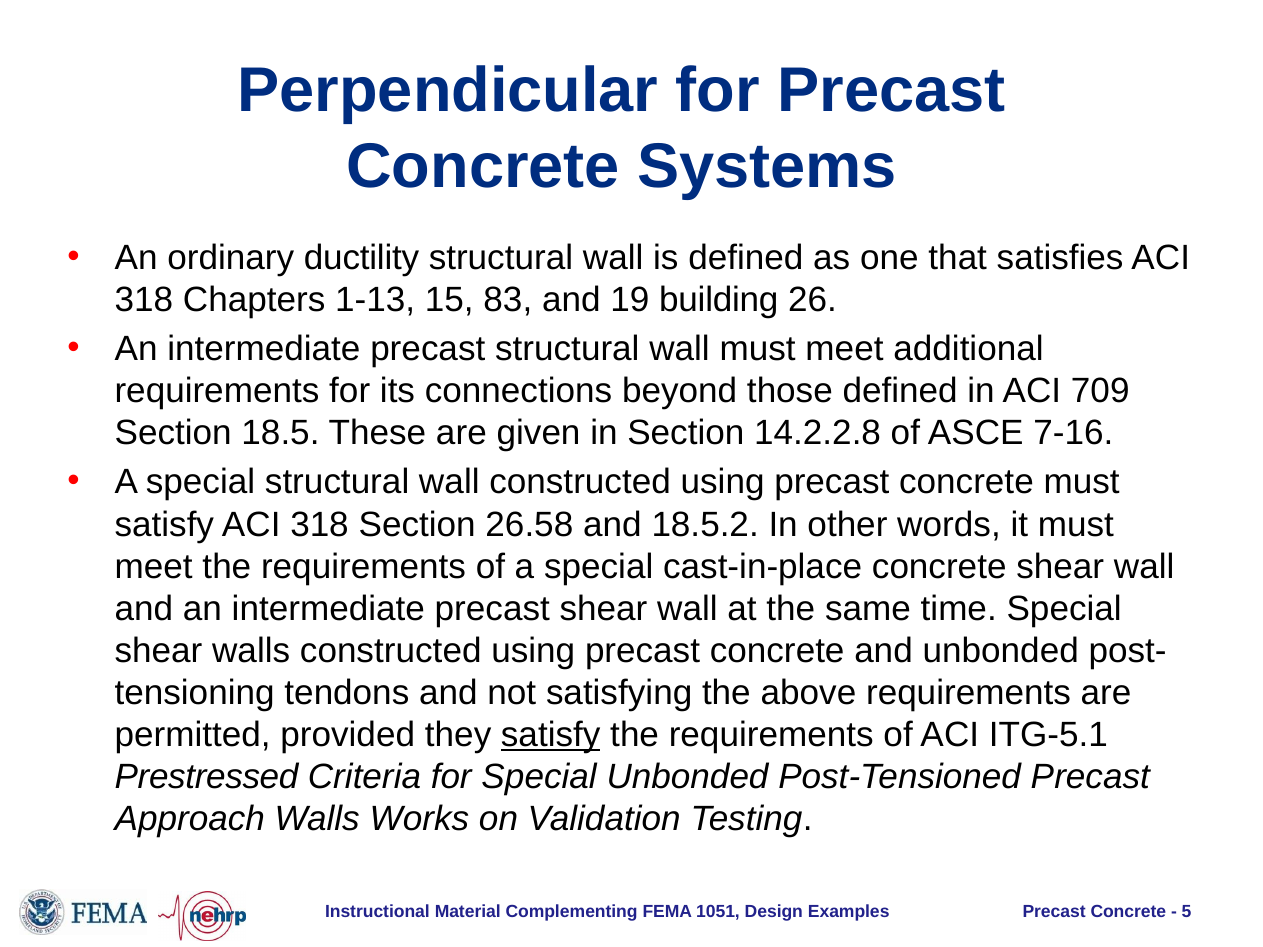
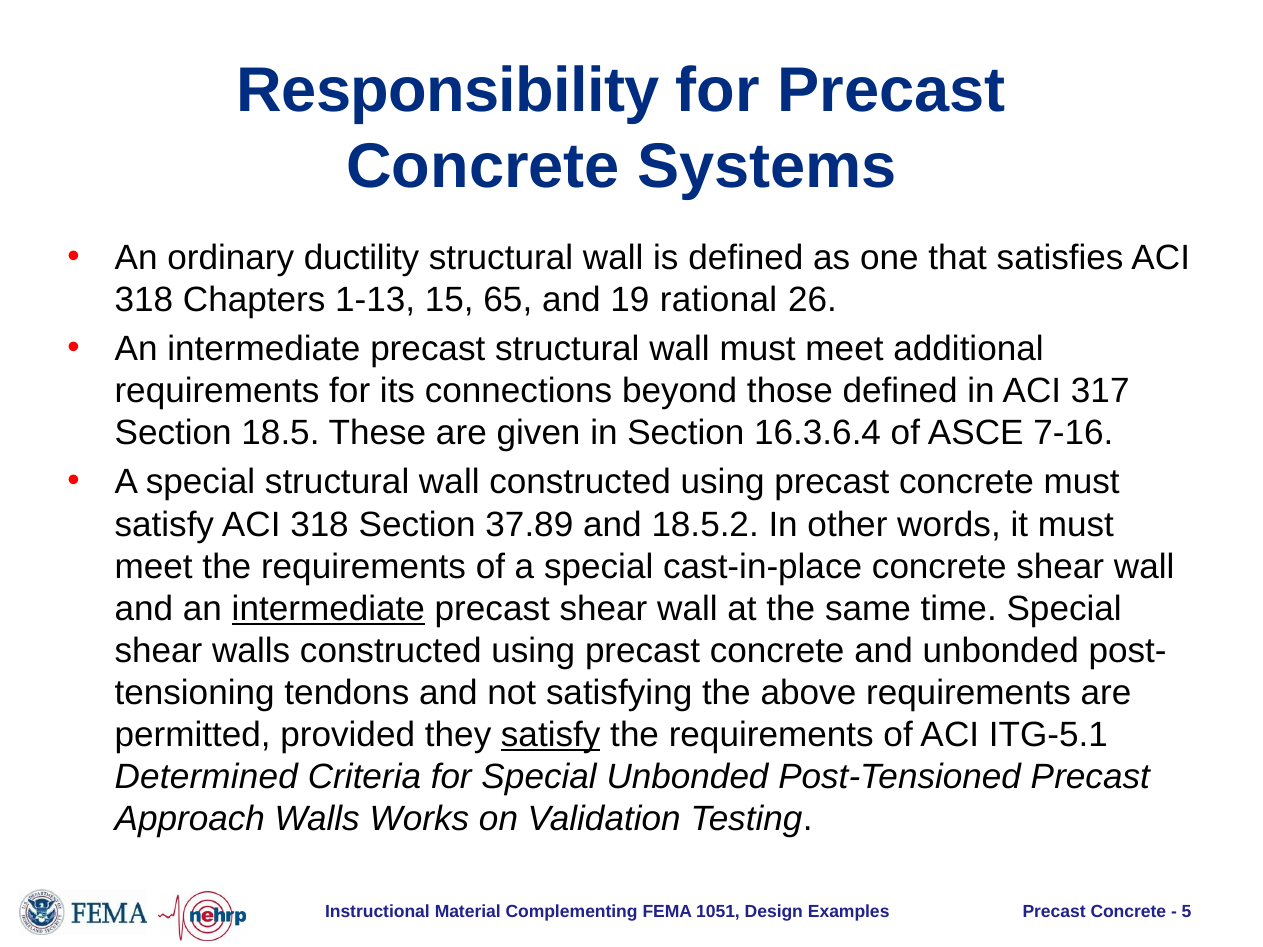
Perpendicular: Perpendicular -> Responsibility (448, 91)
83: 83 -> 65 (508, 300)
building: building -> rational (719, 300)
709: 709 -> 317 (1100, 391)
14.2.2.8: 14.2.2.8 -> 16.3.6.4 (818, 433)
26.58: 26.58 -> 37.89 (529, 525)
intermediate underline: none -> present (328, 609)
Prestressed: Prestressed -> Determined (206, 777)
